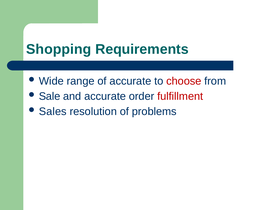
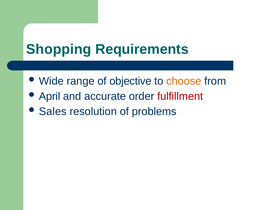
of accurate: accurate -> objective (130, 81)
choose colour: red -> orange (184, 81)
Sale: Sale -> April (50, 96)
